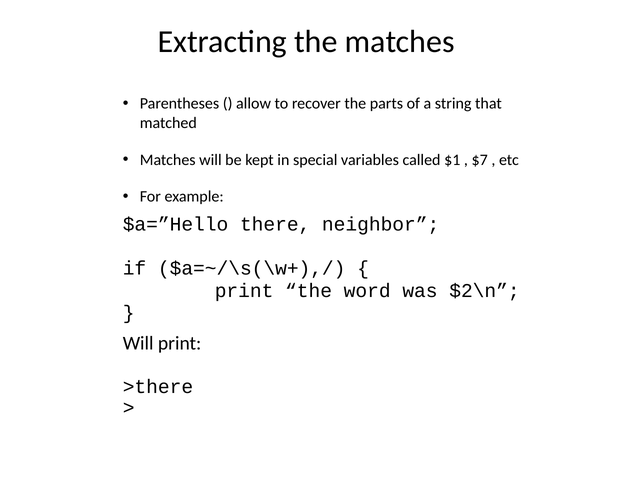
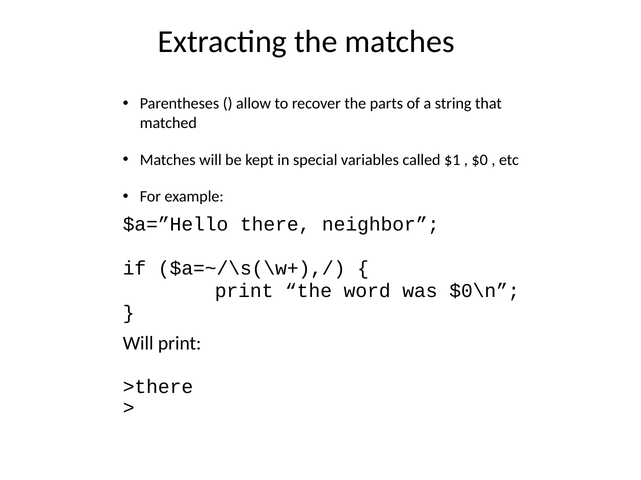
$7: $7 -> $0 (480, 160)
$2\n: $2\n -> $0\n (484, 291)
